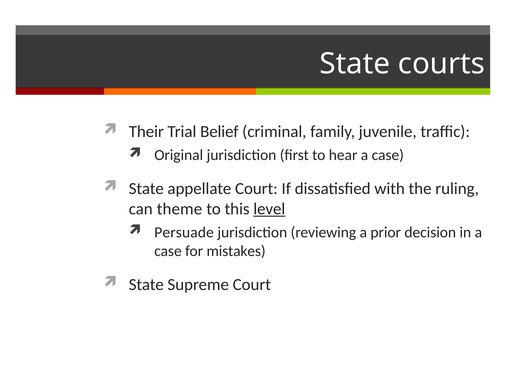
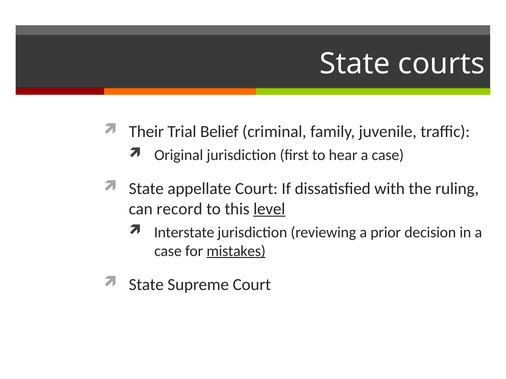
theme: theme -> record (179, 209)
Persuade: Persuade -> Interstate (184, 233)
mistakes underline: none -> present (236, 251)
